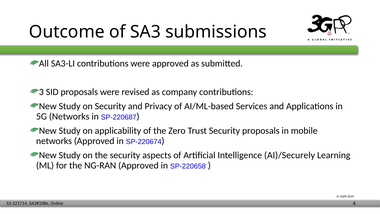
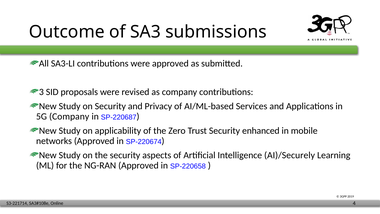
5G Networks: Networks -> Company (69, 116)
Security proposals: proposals -> enhanced (261, 131)
